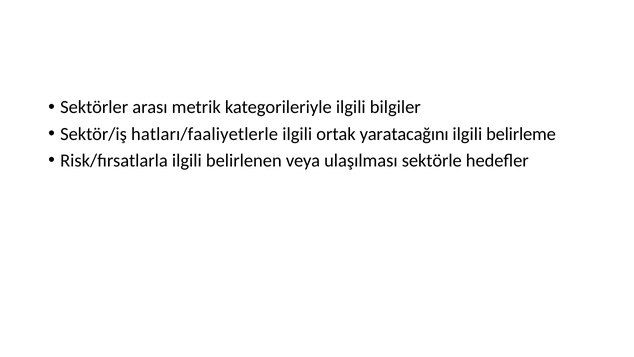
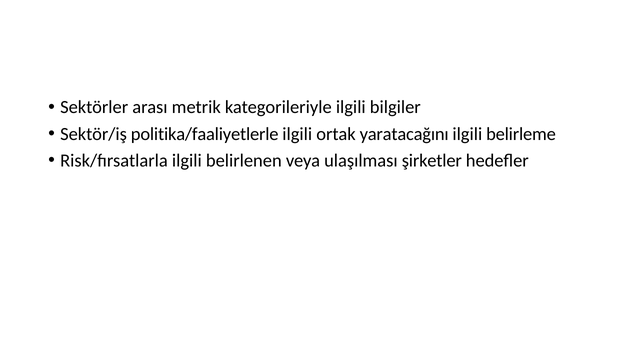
hatları/faaliyetlerle: hatları/faaliyetlerle -> politika/faaliyetlerle (205, 134)
sektörle: sektörle -> şirketler (432, 160)
